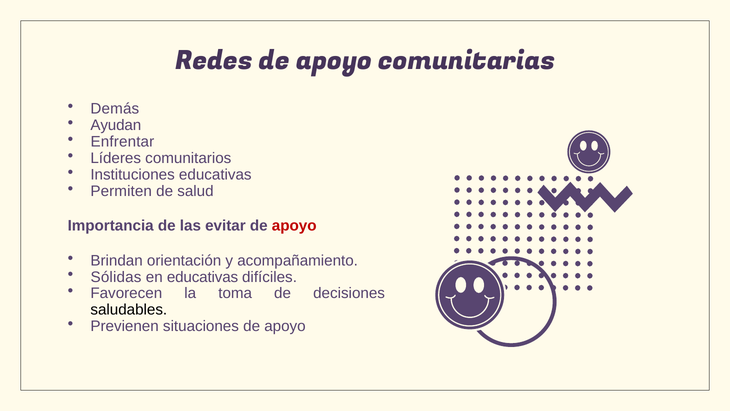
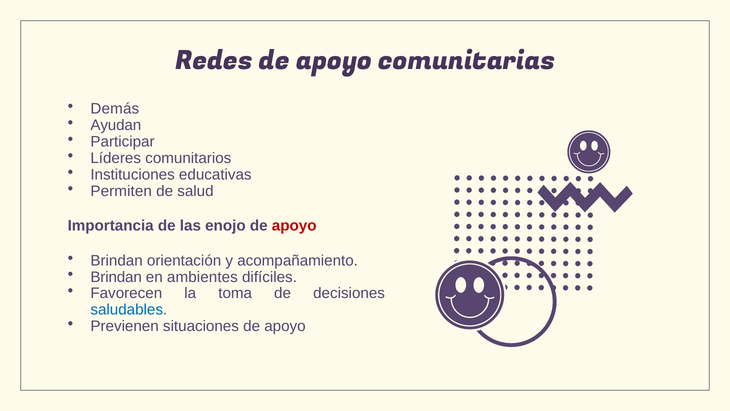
Enfrentar: Enfrentar -> Participar (123, 142)
evitar: evitar -> enojo (225, 226)
Sólidas: Sólidas -> Brindan (116, 277)
en educativas: educativas -> ambientes (202, 277)
saludables colour: black -> blue (129, 310)
